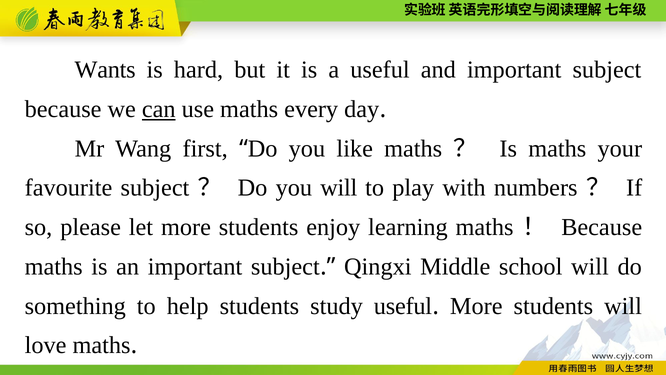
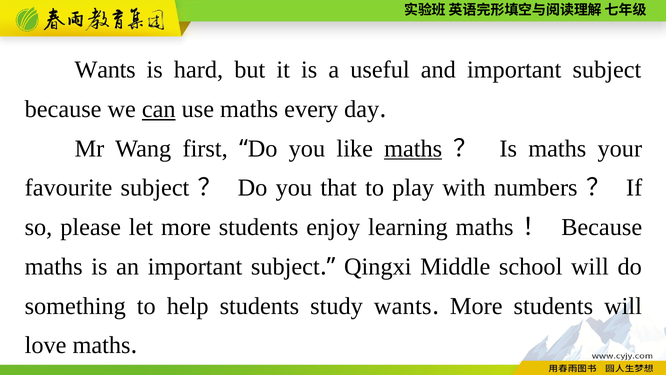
maths underline: none -> present (413, 148)
you will: will -> that (339, 188)
study useful: useful -> wants (403, 306)
